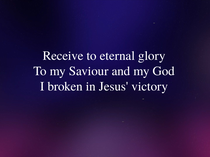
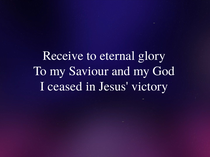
broken: broken -> ceased (65, 87)
